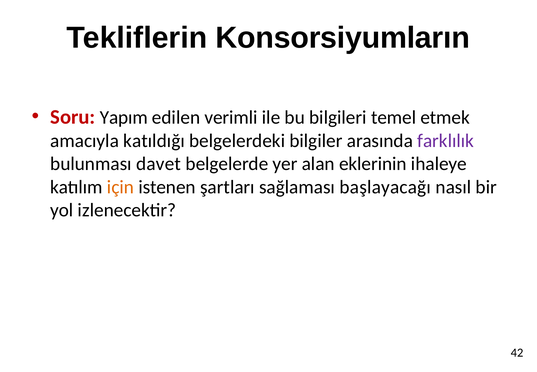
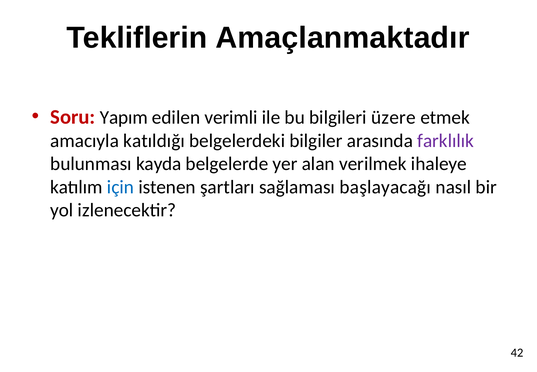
Konsorsiyumların: Konsorsiyumların -> Amaçlanmaktadır (343, 38)
temel: temel -> üzere (393, 117)
davet: davet -> kayda (159, 164)
eklerinin: eklerinin -> verilmek (373, 164)
için colour: orange -> blue (121, 187)
